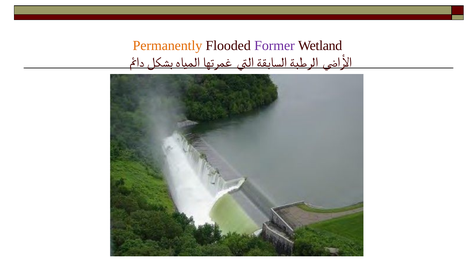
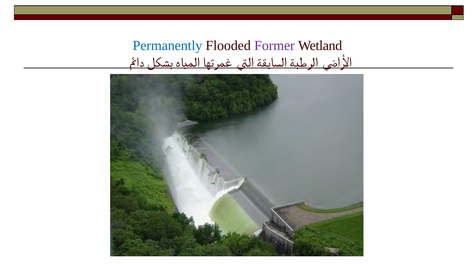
Permanently colour: orange -> blue (167, 46)
